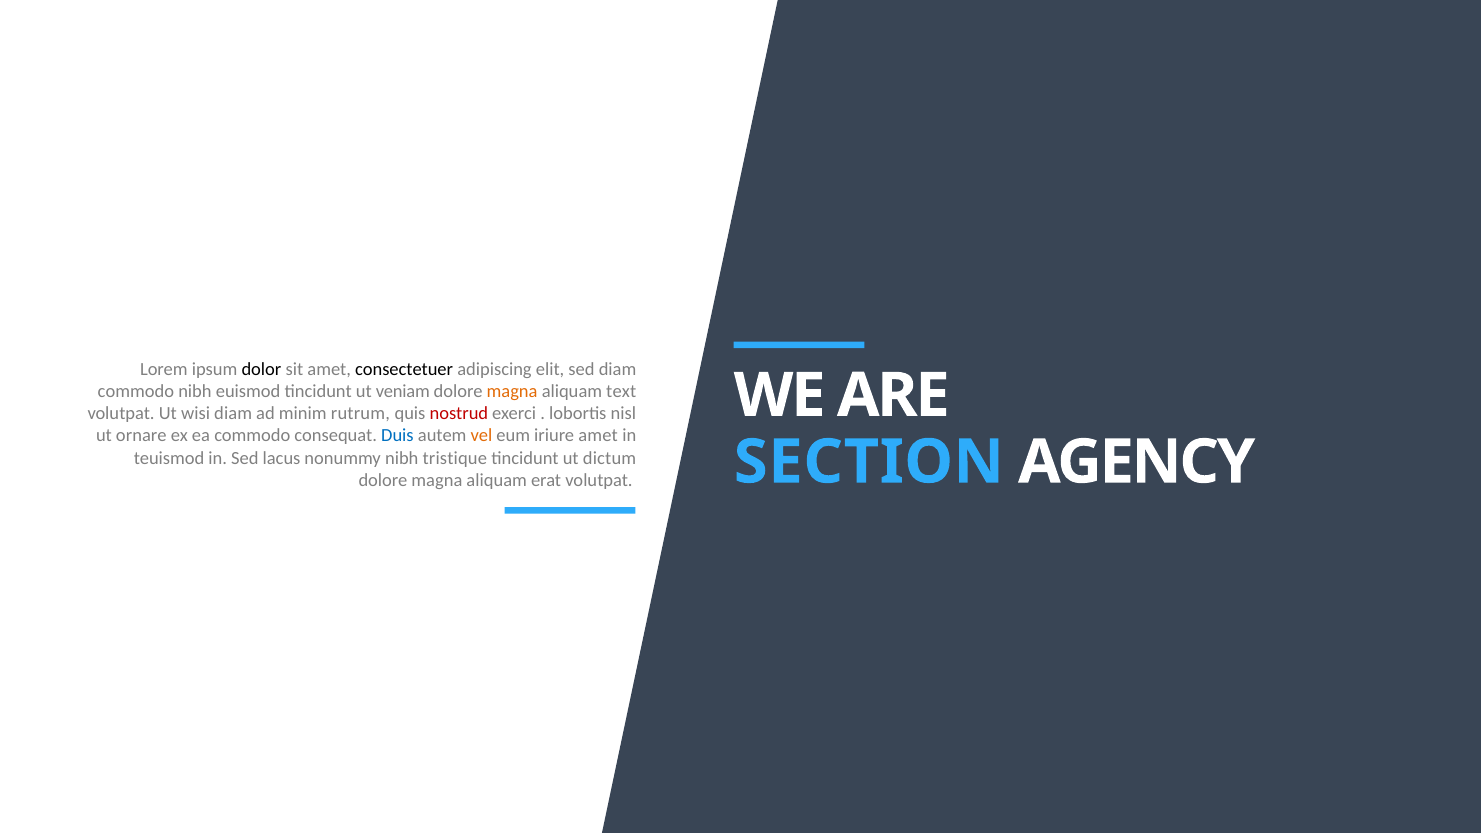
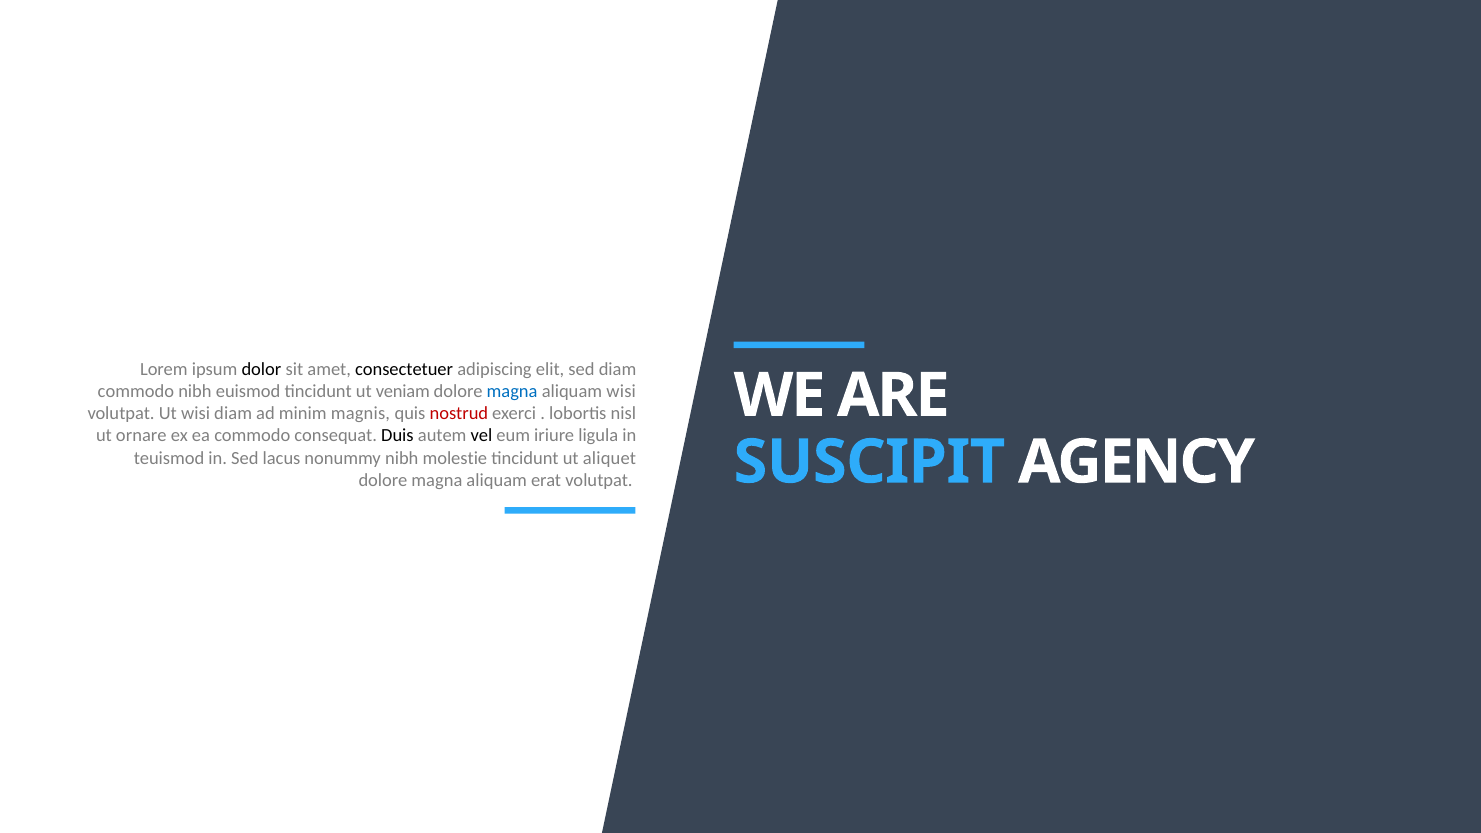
magna colour: orange -> blue (512, 391)
aliquam text: text -> wisi (621, 391)
rutrum: rutrum -> magnis (360, 414)
Duis colour: blue -> black (397, 436)
vel colour: orange -> black (481, 436)
iriure amet: amet -> ligula (598, 436)
tristique: tristique -> molestie (455, 458)
dictum: dictum -> aliquet (610, 458)
SECTION: SECTION -> SUSCIPIT (869, 462)
